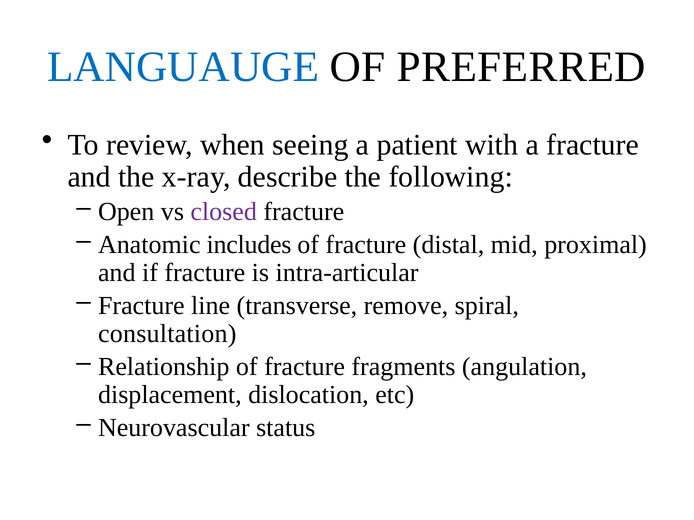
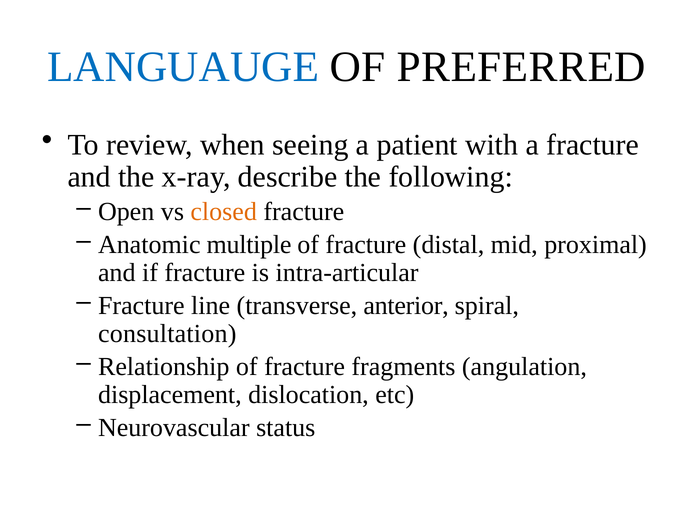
closed colour: purple -> orange (224, 212)
includes: includes -> multiple (249, 245)
remove: remove -> anterior (406, 306)
